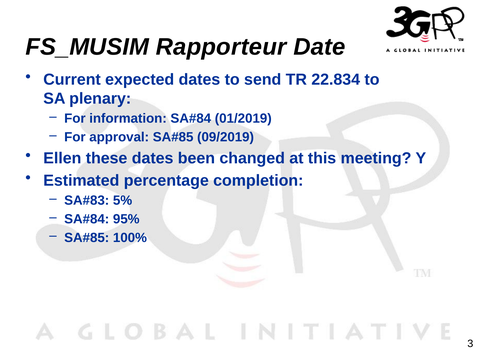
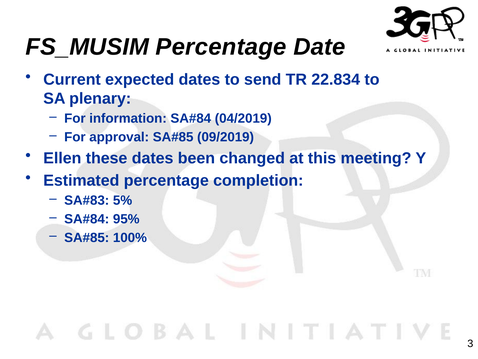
FS_MUSIM Rapporteur: Rapporteur -> Percentage (221, 47)
01/2019: 01/2019 -> 04/2019 (243, 118)
